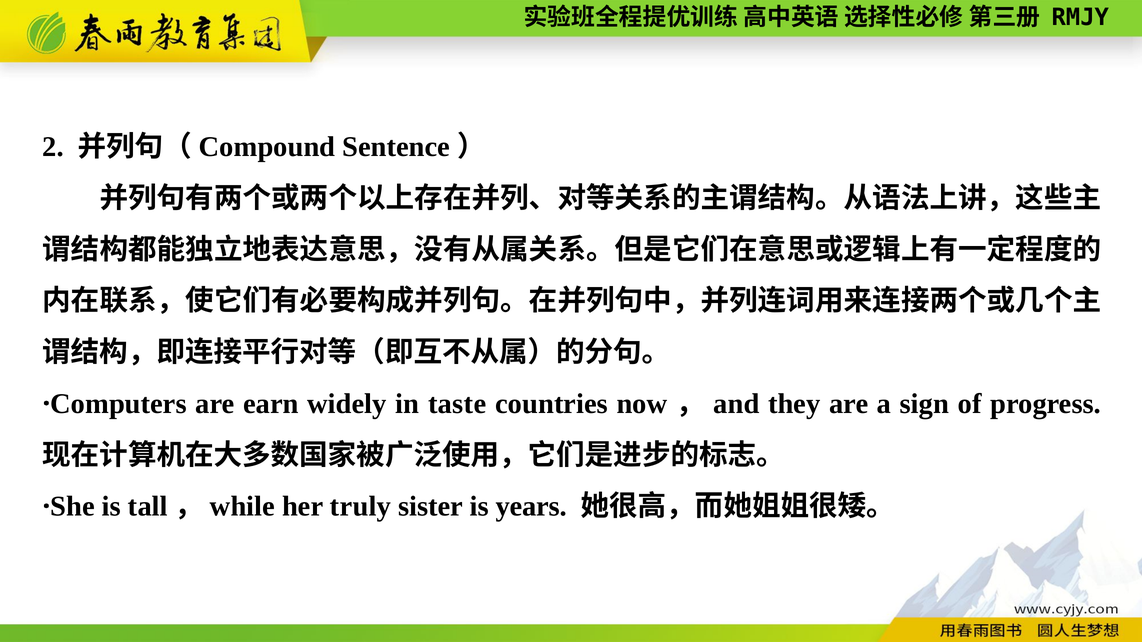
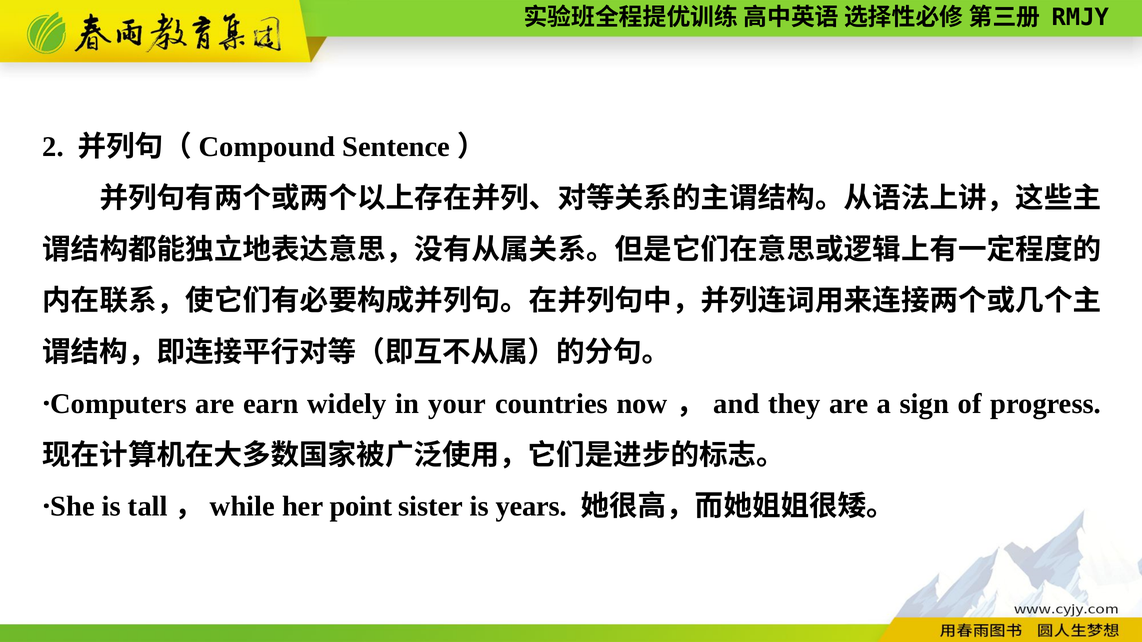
taste: taste -> your (457, 404)
truly: truly -> point (361, 507)
